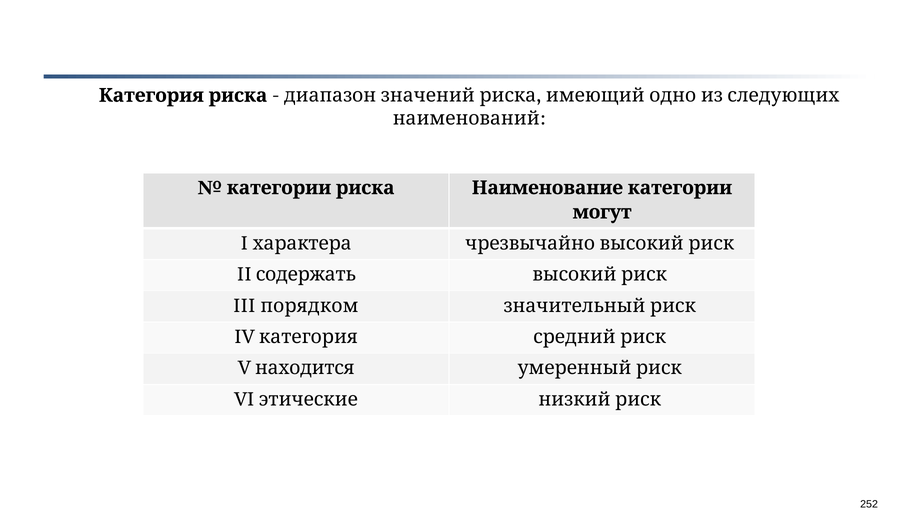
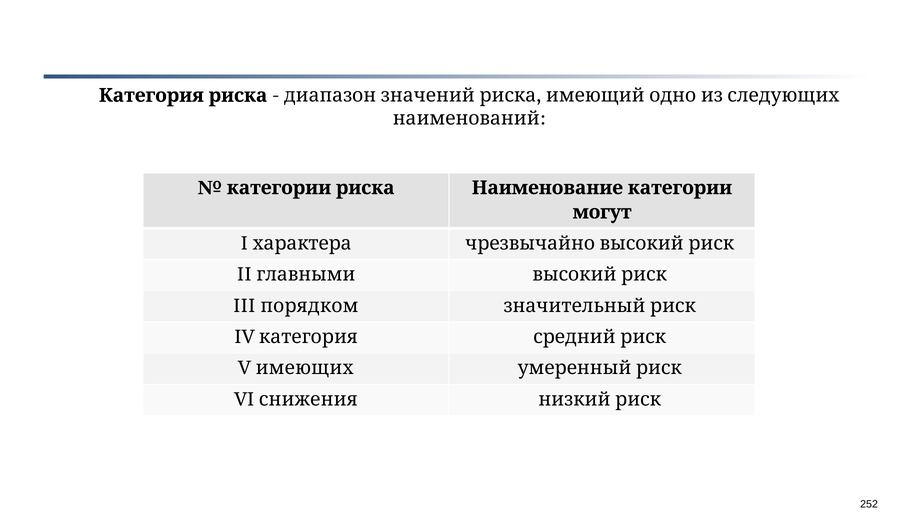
содержать: содержать -> главными (306, 275)
находится: находится -> имеющих (305, 368)
этические: этические -> снижения (308, 400)
